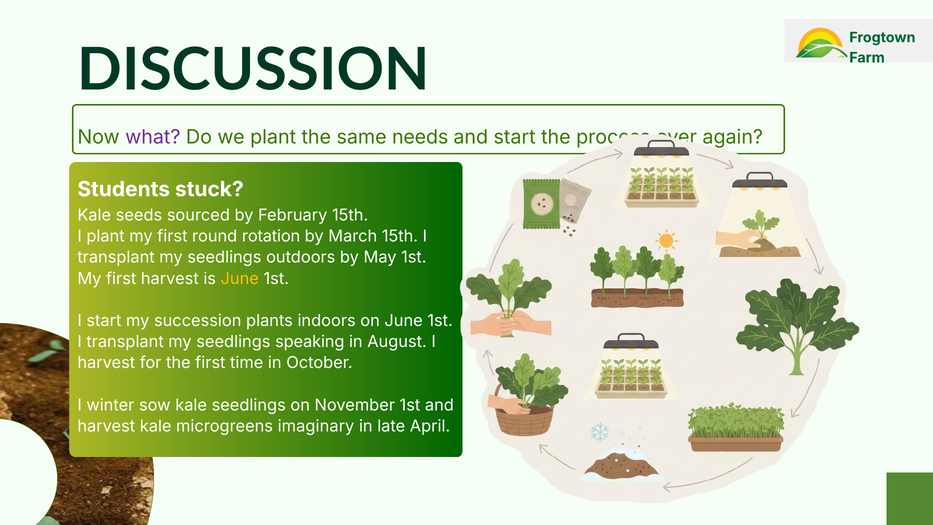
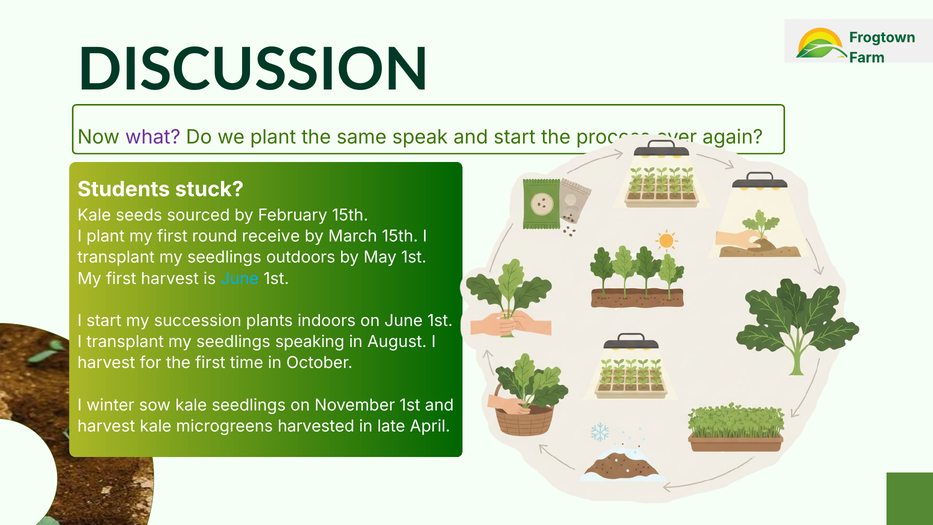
needs: needs -> speak (420, 137)
rotation: rotation -> receive (271, 236)
June colour: yellow -> light blue (240, 279)
imaginary: imaginary -> harvested (316, 426)
